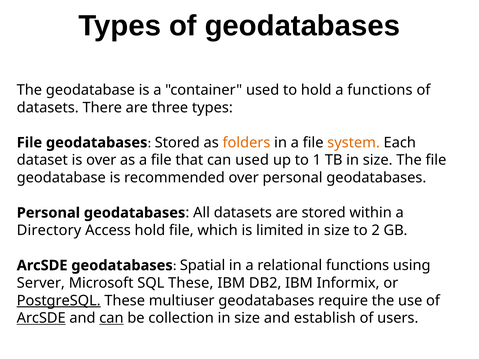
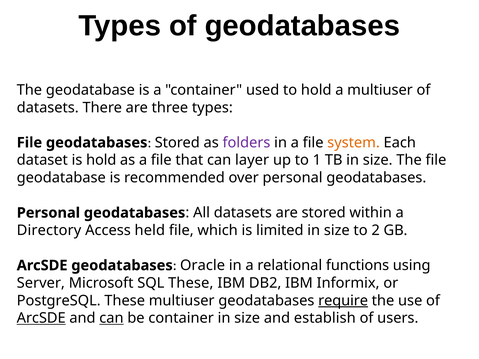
a functions: functions -> multiuser (380, 90)
folders colour: orange -> purple (246, 143)
is over: over -> hold (101, 160)
can used: used -> layer (252, 160)
Access hold: hold -> held (150, 231)
Spatial: Spatial -> Oracle (203, 266)
PostgreSQL underline: present -> none (59, 301)
require underline: none -> present (343, 301)
be collection: collection -> container (181, 318)
